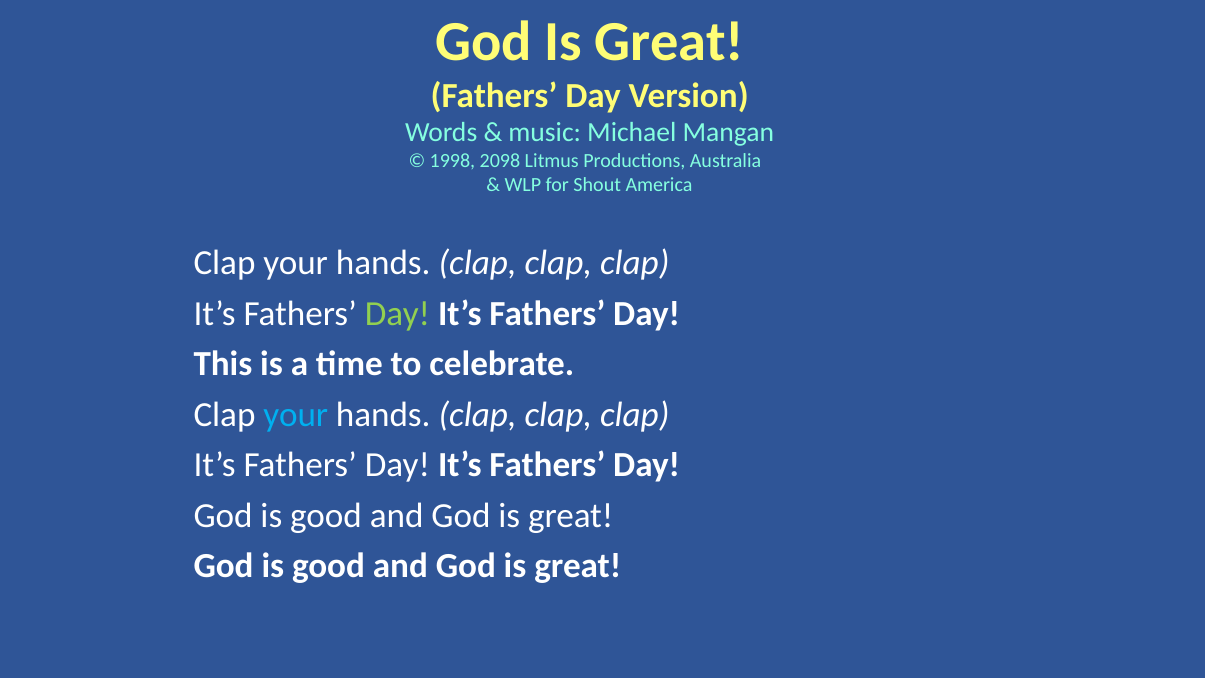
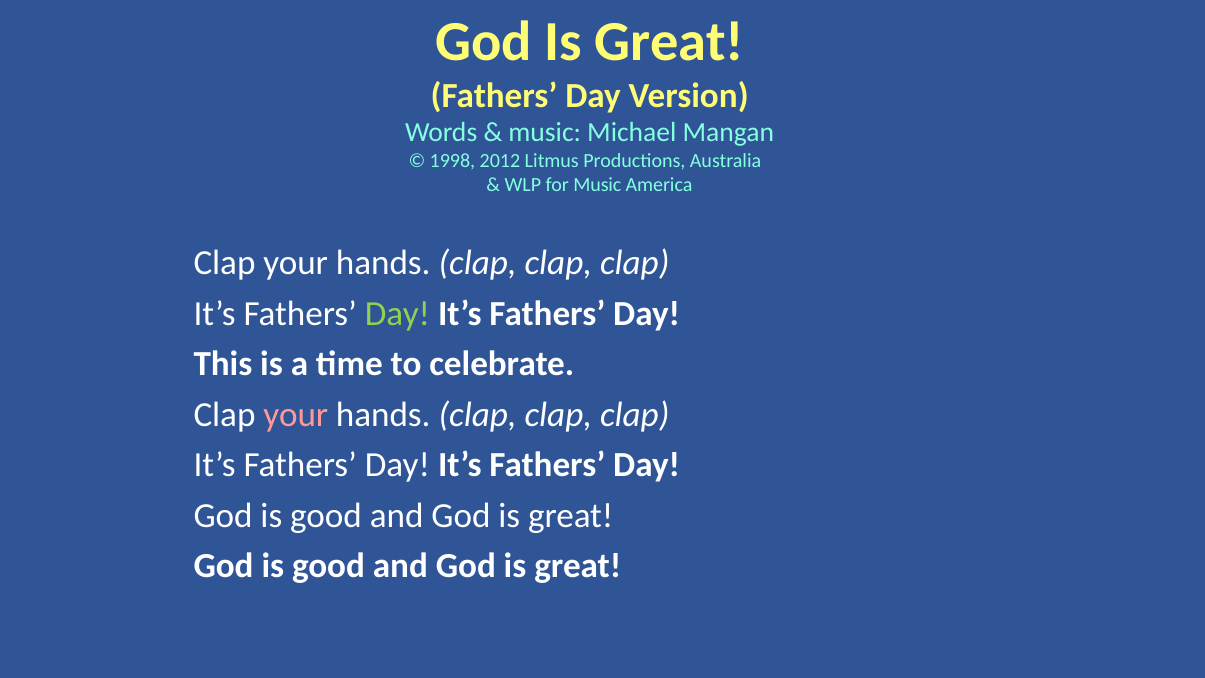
2098: 2098 -> 2012 (500, 161)
for Shout: Shout -> Music (597, 185)
your colour: light blue -> pink (296, 415)
